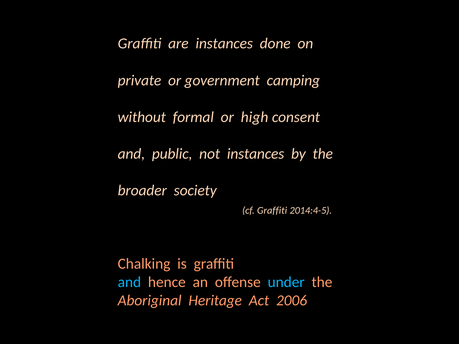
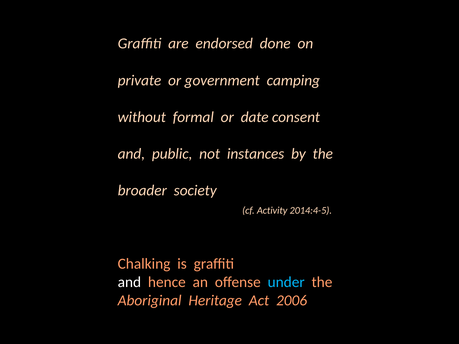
are instances: instances -> endorsed (224, 44)
high: high -> date (255, 117)
cf Graffiti: Graffiti -> Activity (272, 211)
and colour: light blue -> white (129, 282)
